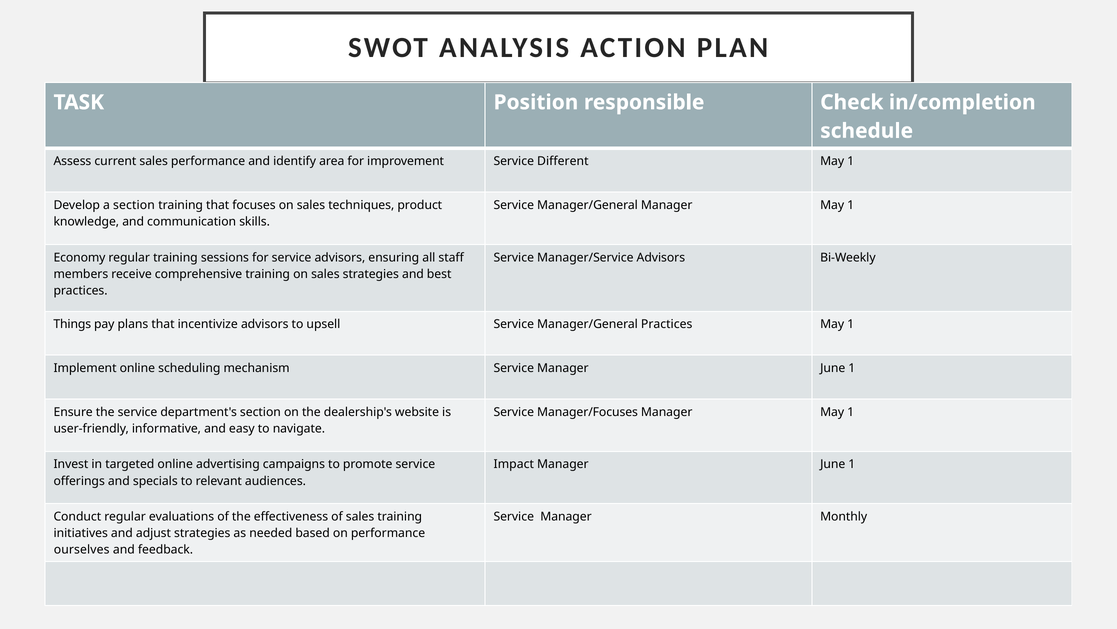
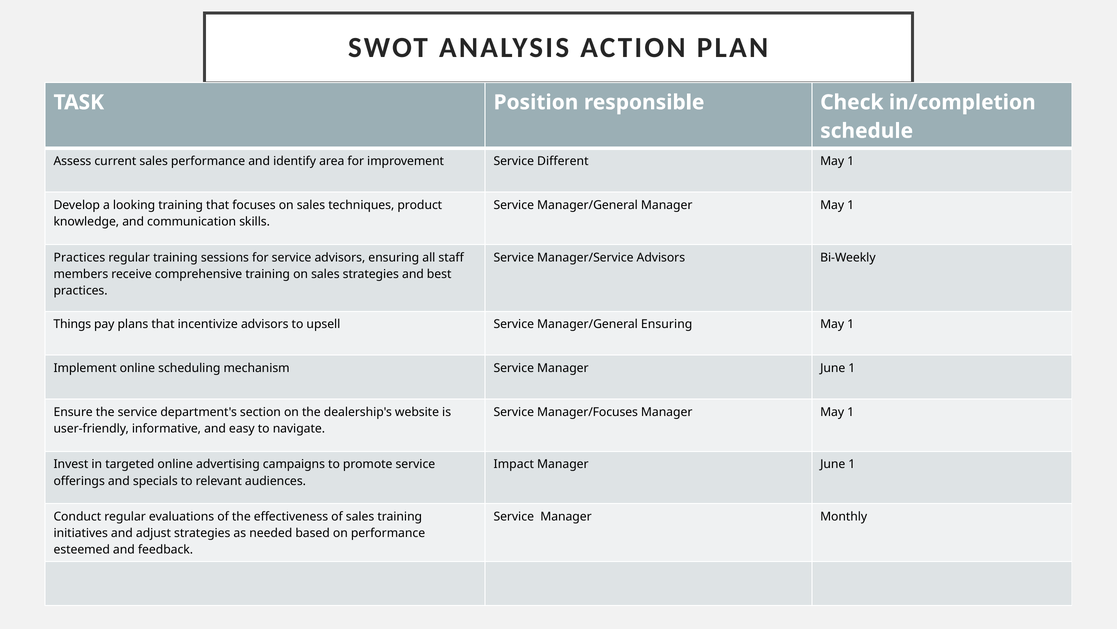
a section: section -> looking (134, 205)
Economy: Economy -> Practices (79, 257)
Manager/General Practices: Practices -> Ensuring (667, 324)
ourselves: ourselves -> esteemed (82, 549)
